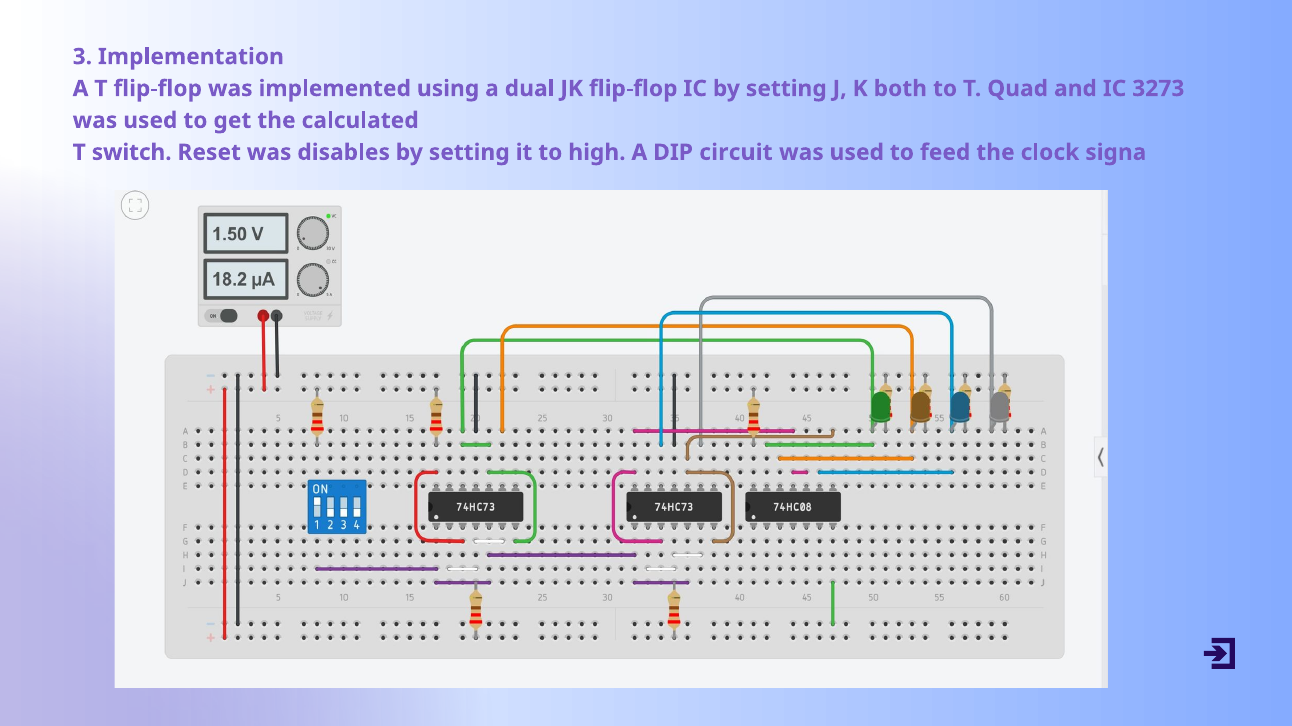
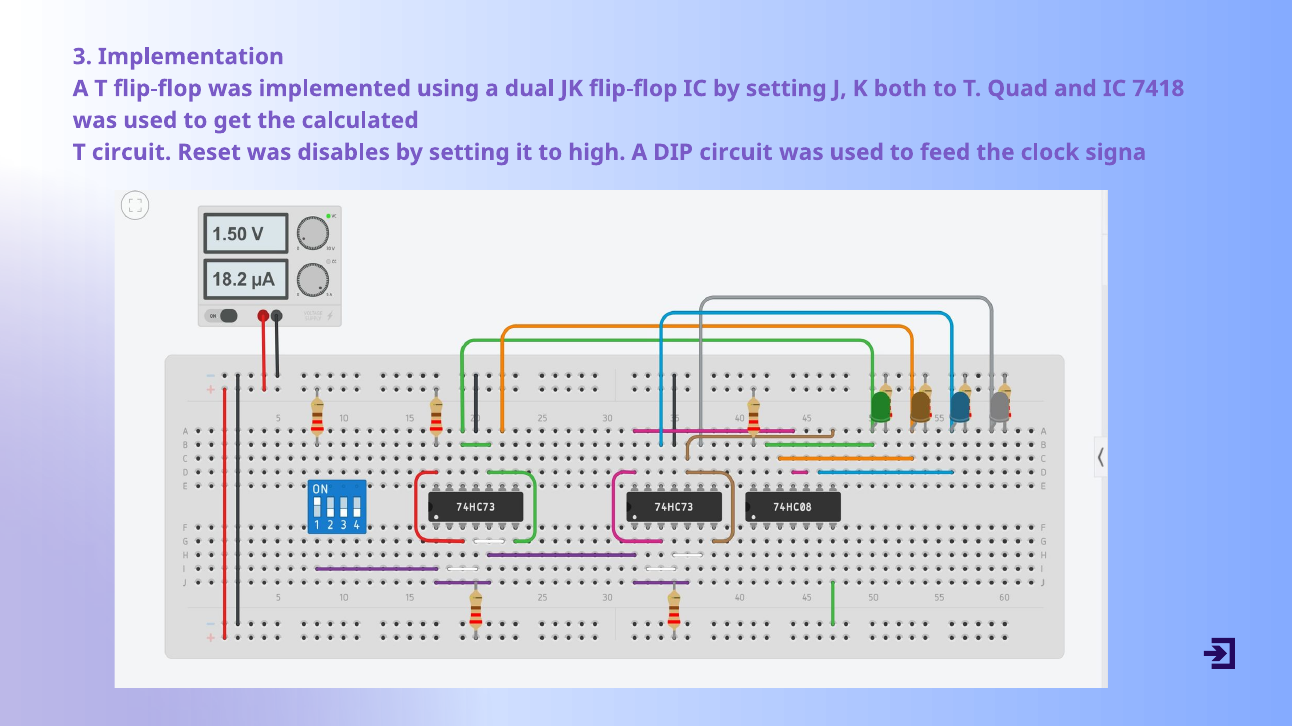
3273: 3273 -> 7418 (1158, 89)
T switch: switch -> circuit (132, 153)
